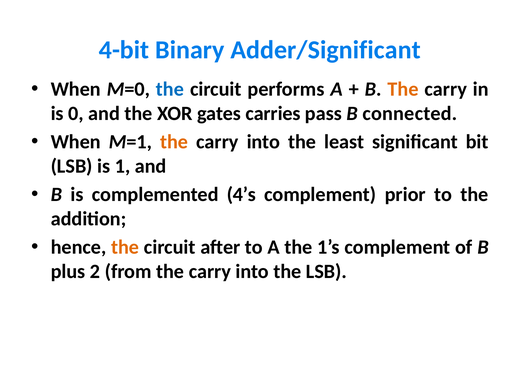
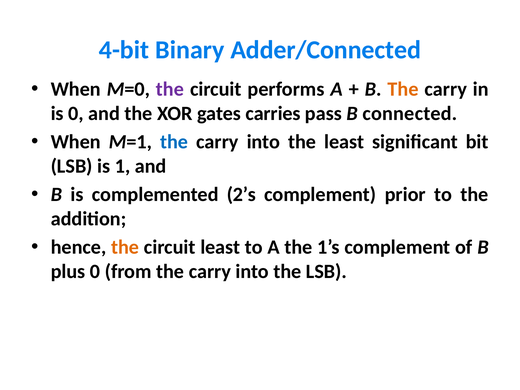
Adder/Significant: Adder/Significant -> Adder/Connected (326, 50)
the colour: blue -> purple (170, 89)
the colour: orange -> blue (174, 142)
4’s: 4’s -> 2’s (241, 195)
circuit after: after -> least (220, 247)
plus 2: 2 -> 0 (95, 271)
